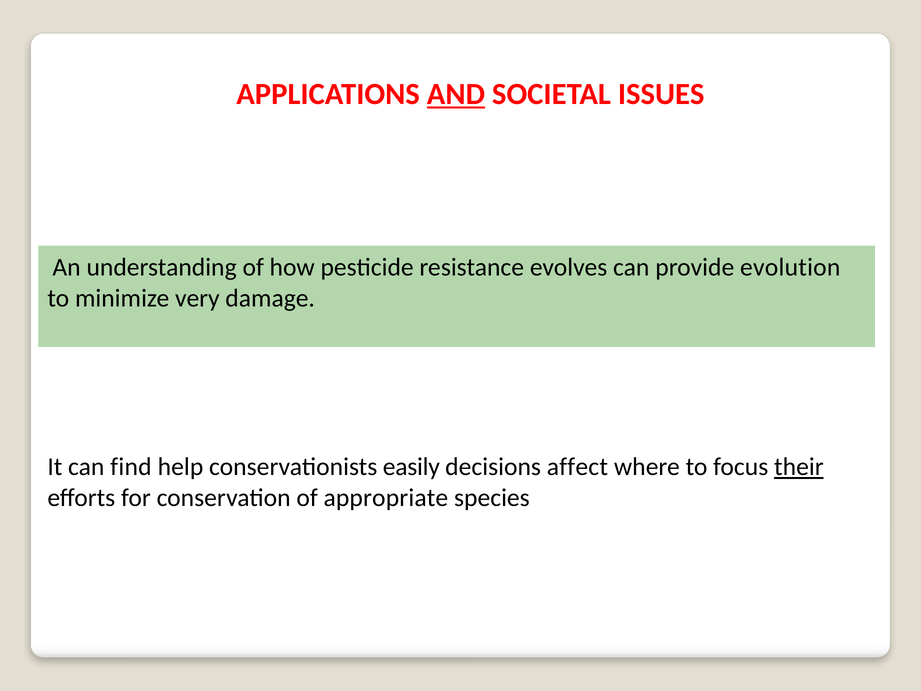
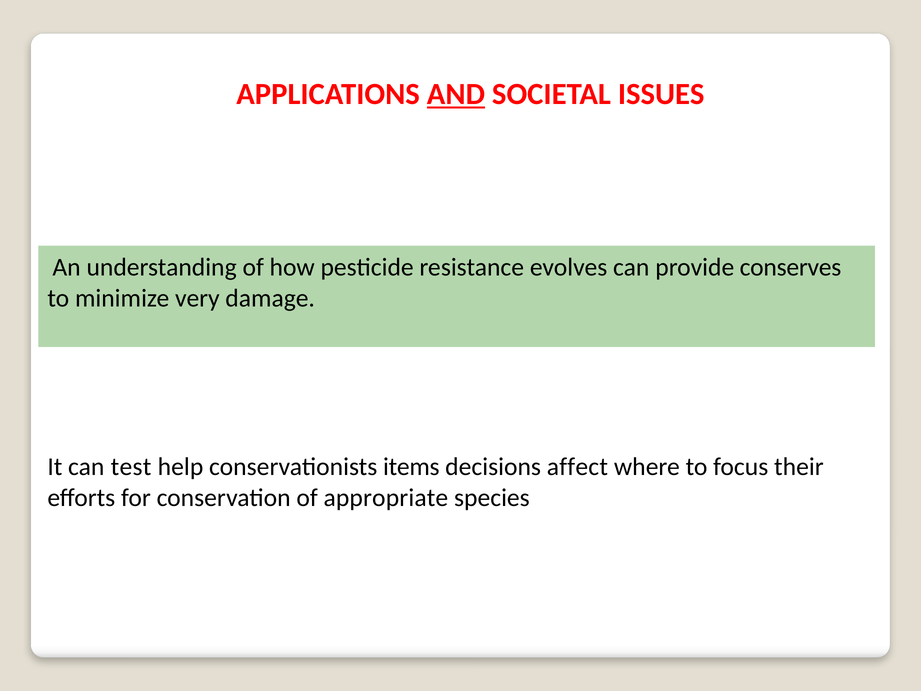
evolution: evolution -> conserves (791, 267)
find: find -> test (131, 467)
easily: easily -> items (411, 467)
their underline: present -> none (799, 467)
